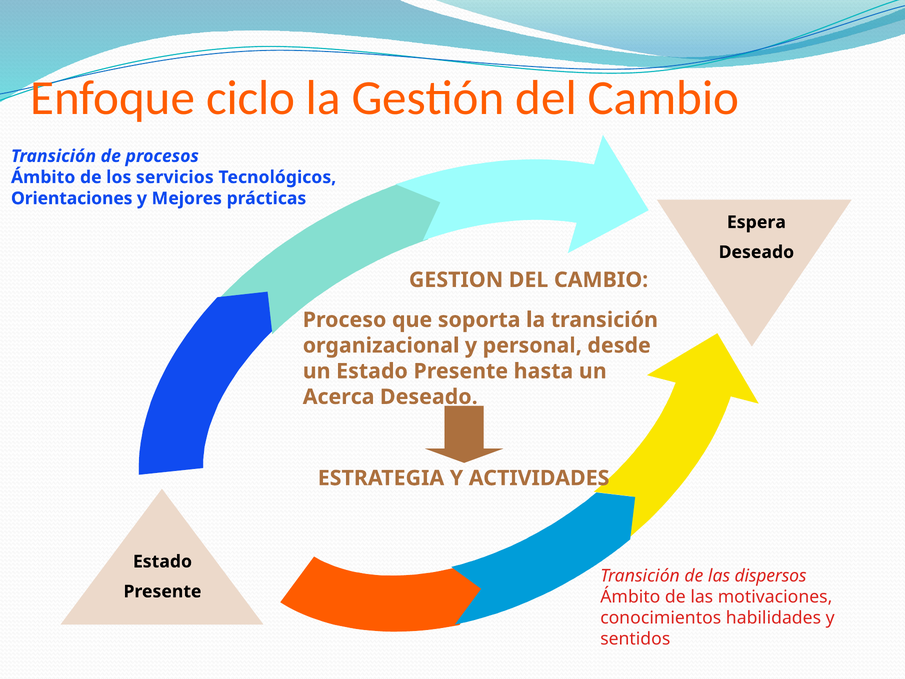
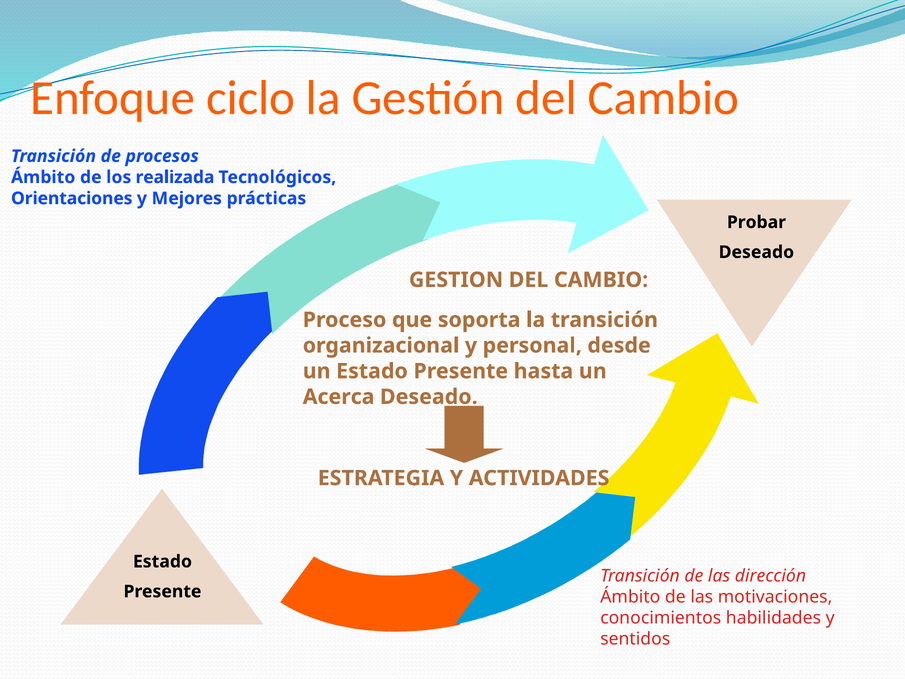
servicios: servicios -> realizada (175, 177)
Espera: Espera -> Probar (756, 222)
dispersos: dispersos -> dirección (770, 576)
